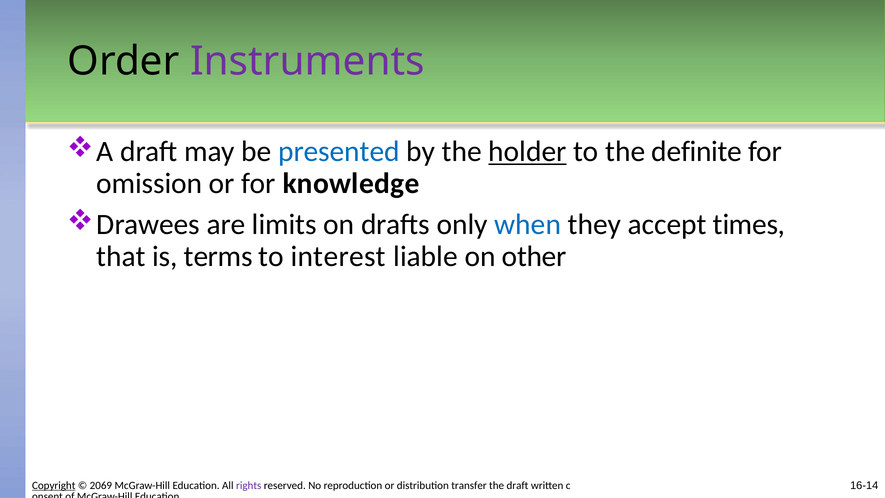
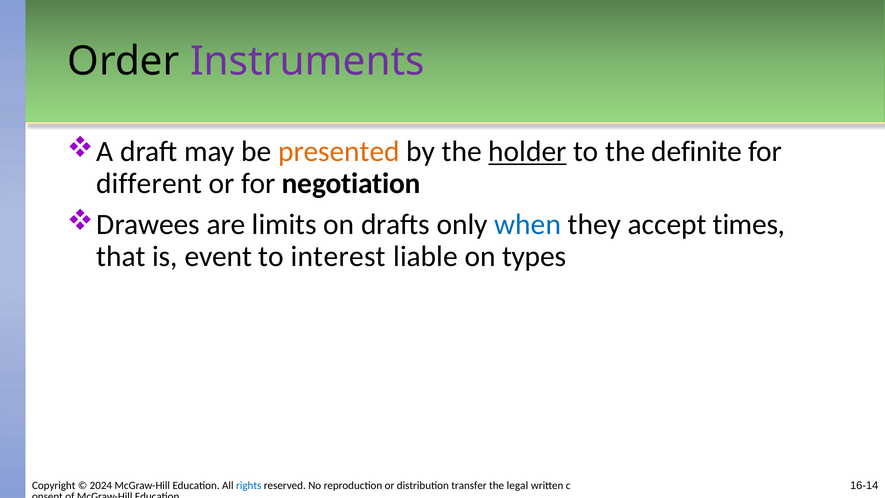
presented colour: blue -> orange (339, 152)
omission: omission -> different (149, 183)
knowledge: knowledge -> negotiation (351, 183)
terms: terms -> event (218, 256)
other: other -> types (534, 256)
Copyright underline: present -> none (54, 485)
2069: 2069 -> 2024 (101, 485)
rights colour: purple -> blue (249, 485)
the draft: draft -> legal (517, 485)
